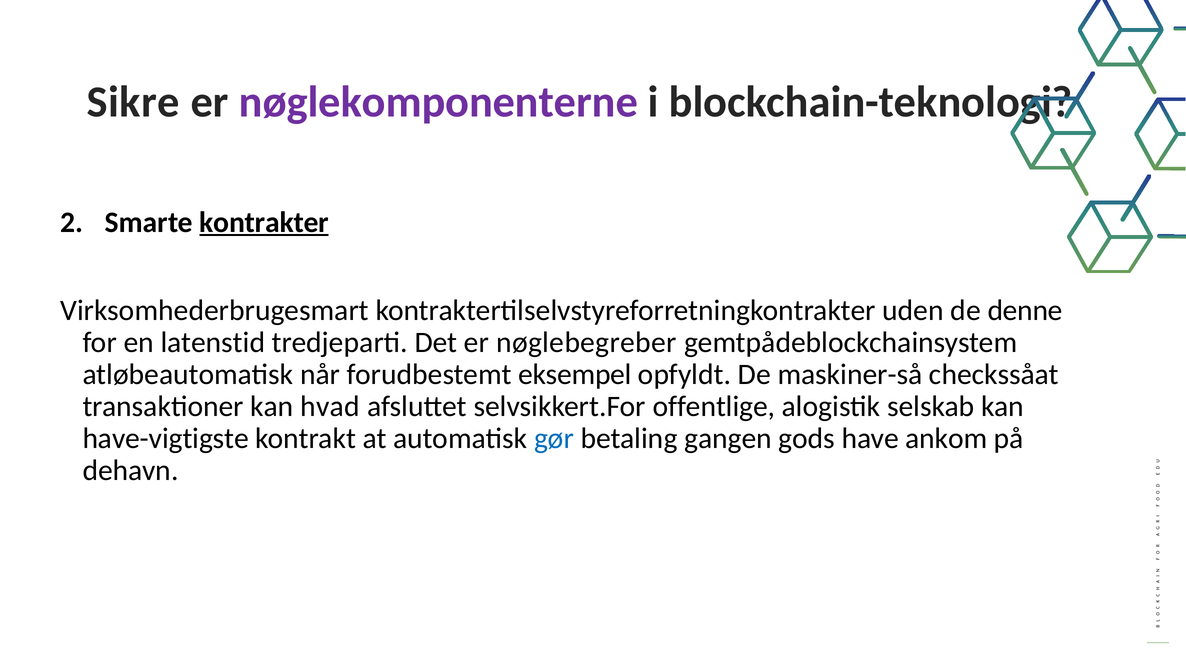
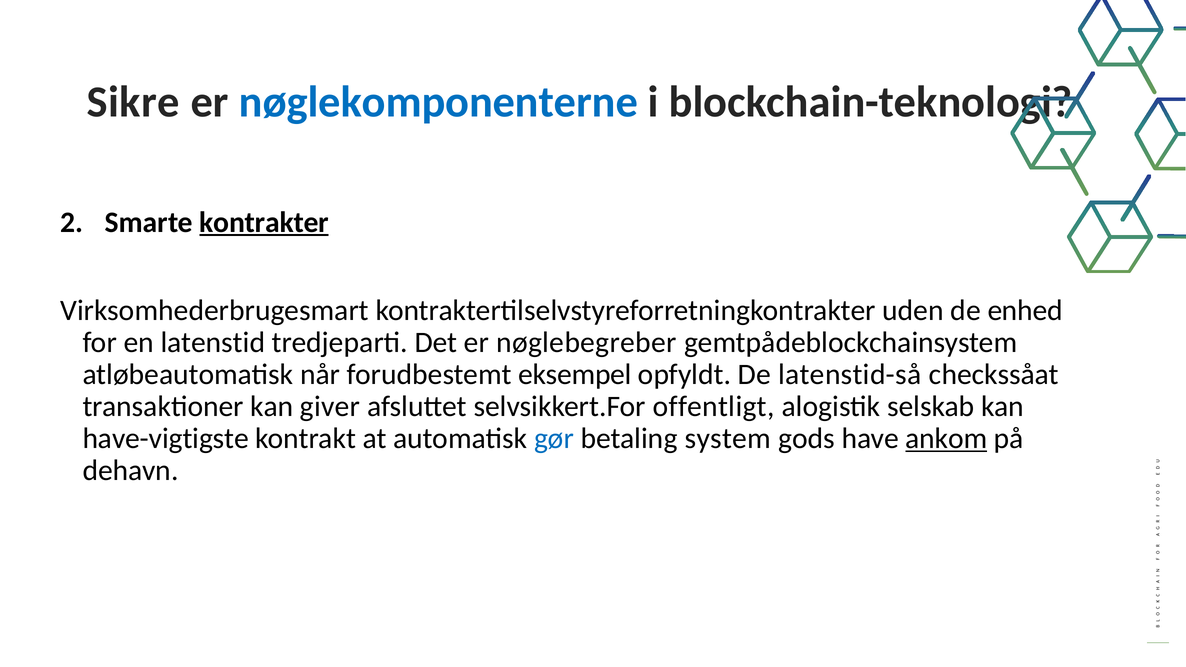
nøglekomponenterne colour: purple -> blue (438, 102)
denne: denne -> enhed (1025, 311)
maskiner-så: maskiner-så -> latenstid-så (850, 375)
hvad: hvad -> giver (330, 407)
offentlige: offentlige -> offentligt (714, 407)
gangen: gangen -> system (728, 439)
ankom underline: none -> present (946, 439)
